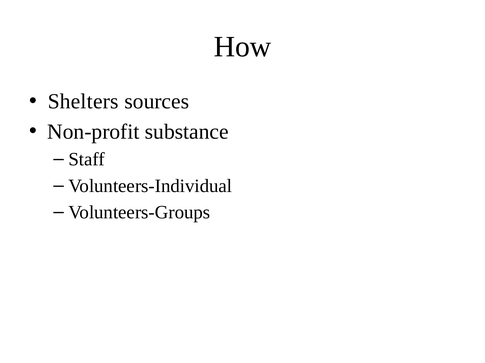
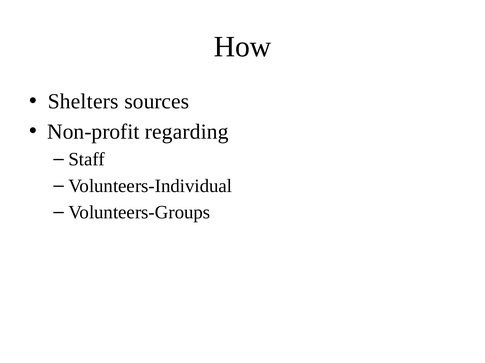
substance: substance -> regarding (187, 132)
